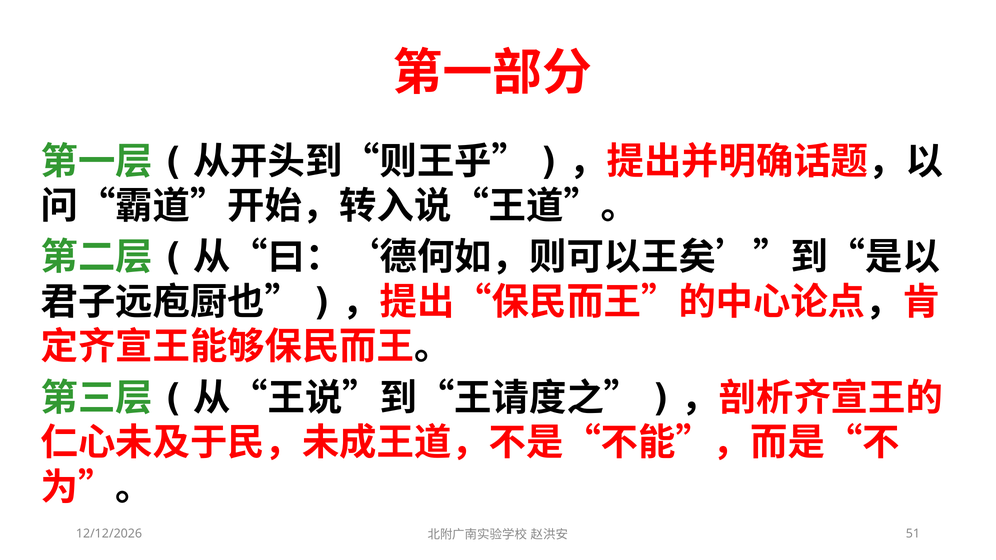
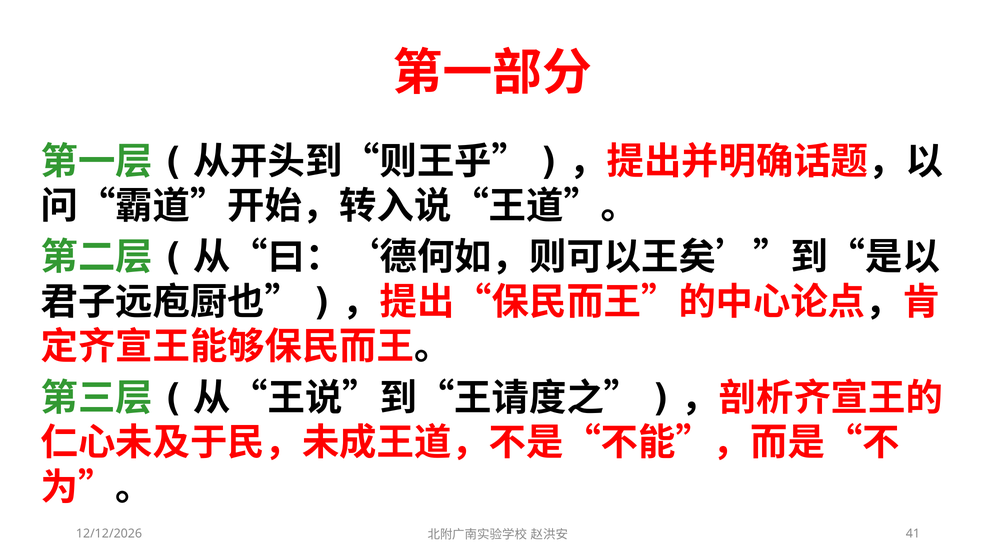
51: 51 -> 41 (913, 534)
